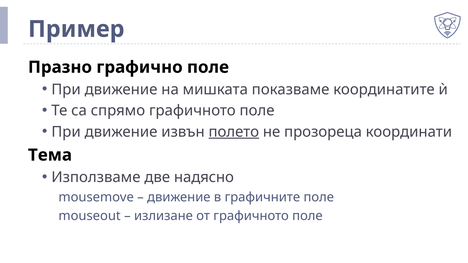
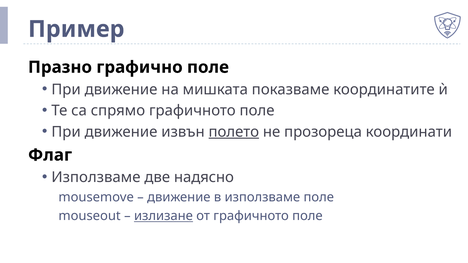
Тема: Тема -> Флаг (50, 155)
в графичните: графичните -> използваме (262, 197)
излизане underline: none -> present (163, 216)
